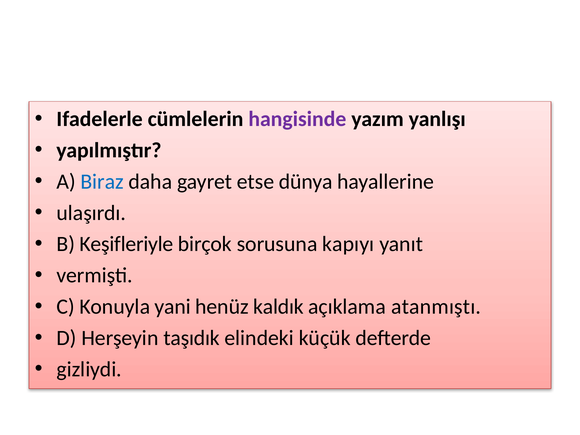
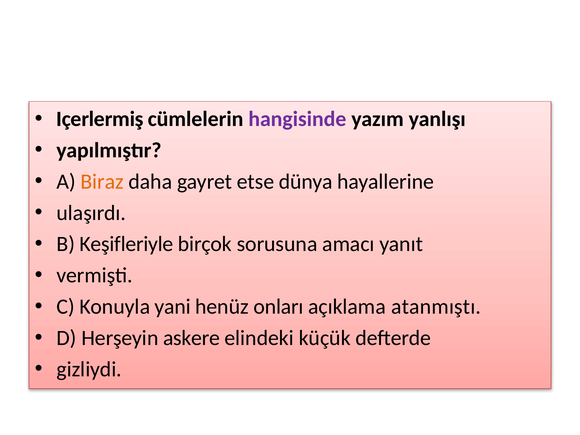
Ifadelerle: Ifadelerle -> Içerlermiş (100, 119)
Biraz colour: blue -> orange (102, 182)
kapıyı: kapıyı -> amacı (348, 244)
kaldık: kaldık -> onları (279, 307)
taşıdık: taşıdık -> askere (192, 338)
